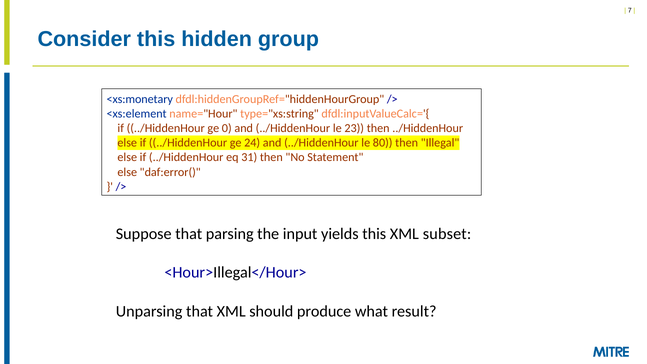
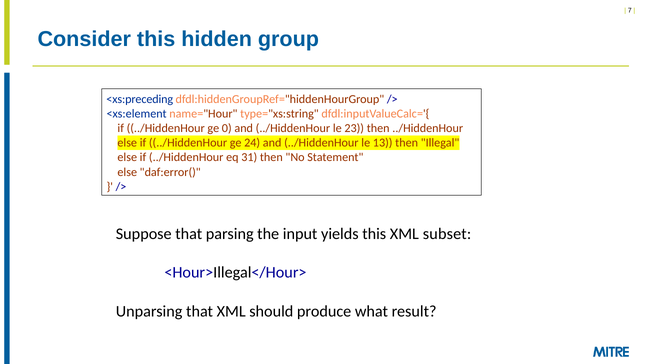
<xs:monetary: <xs:monetary -> <xs:preceding (140, 99)
80: 80 -> 13 (383, 143)
